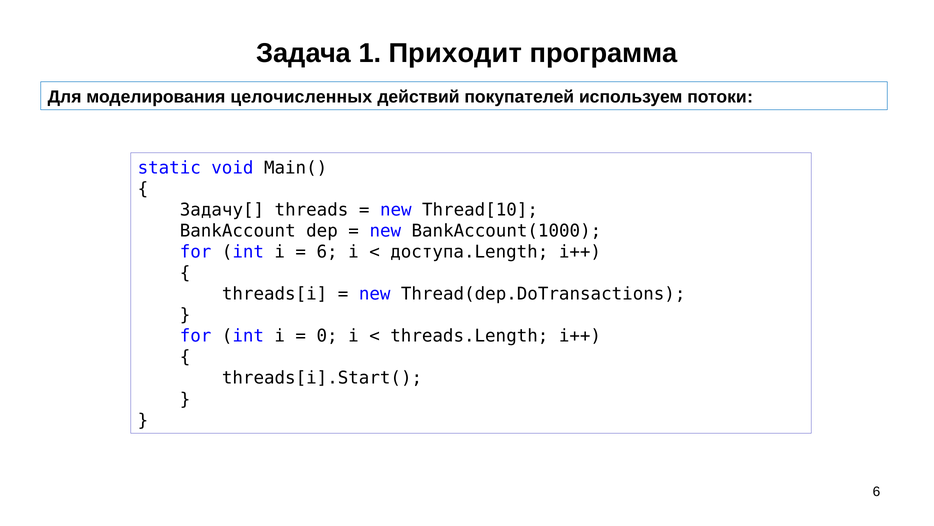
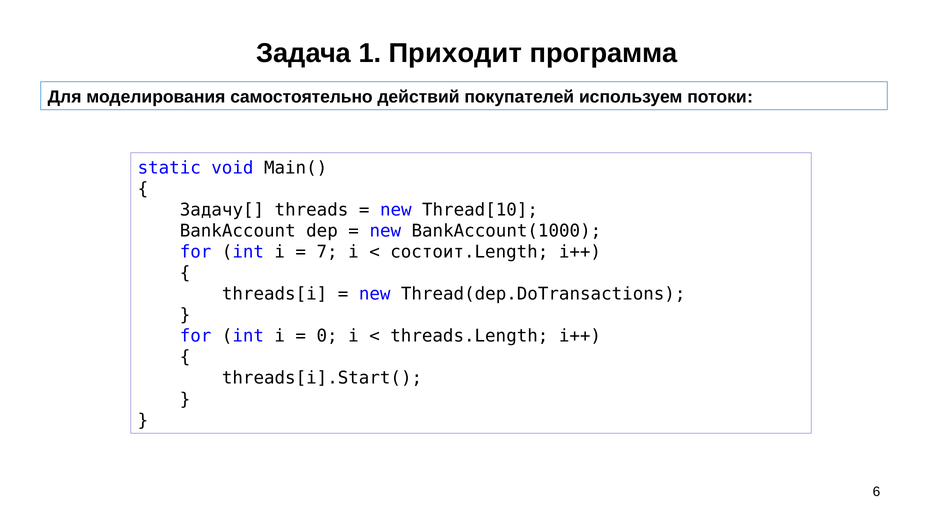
целочисленных: целочисленных -> самостоятельно (301, 97)
6: 6 -> 7 (327, 252)
доступа.Length: доступа.Length -> состоит.Length (469, 252)
